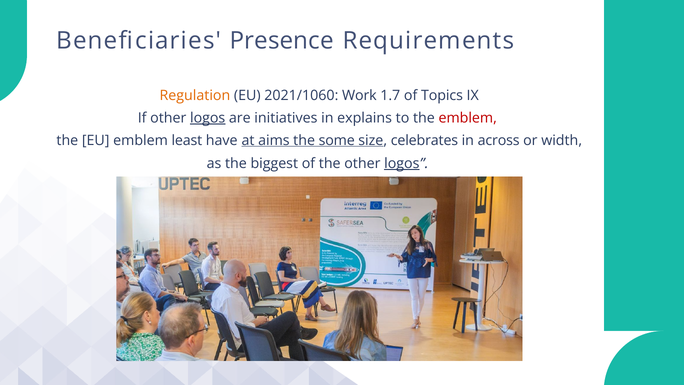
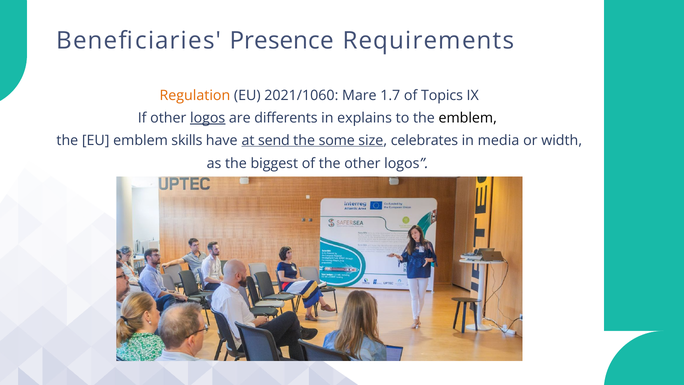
Work: Work -> Mare (359, 95)
initiatives: initiatives -> differents (286, 118)
emblem colour: red -> black (468, 118)
least: least -> skills (187, 141)
aims: aims -> send (274, 141)
across: across -> media (499, 141)
logos underline: present -> none (402, 163)
